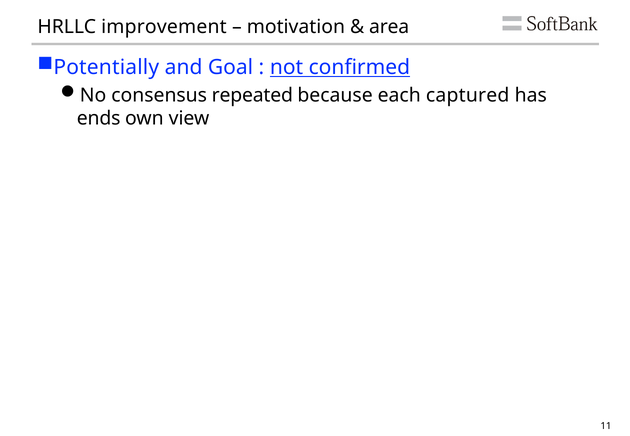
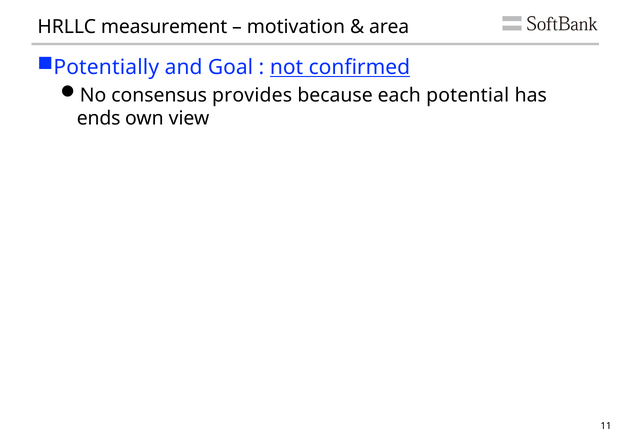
improvement: improvement -> measurement (164, 27)
repeated: repeated -> provides (252, 95)
captured: captured -> potential (468, 95)
